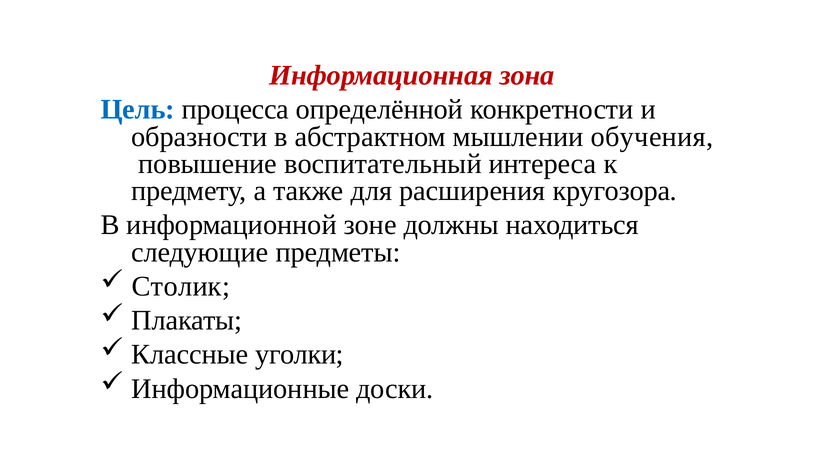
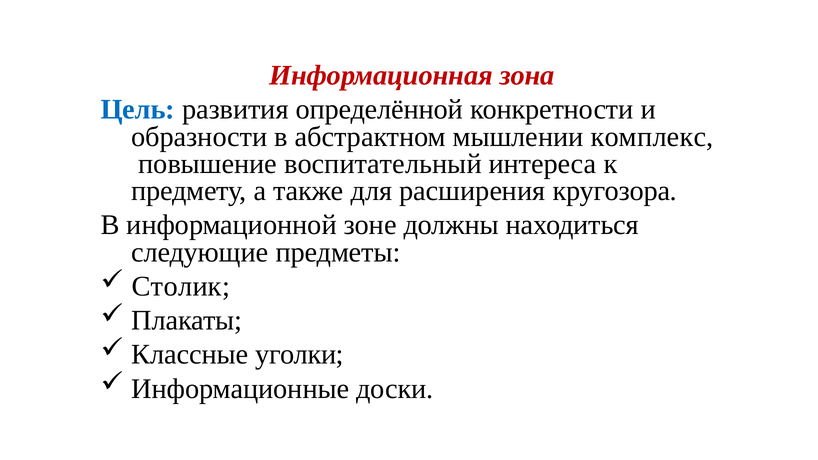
процесса: процесса -> развития (235, 109)
обучения: обучения -> комплекс (652, 137)
